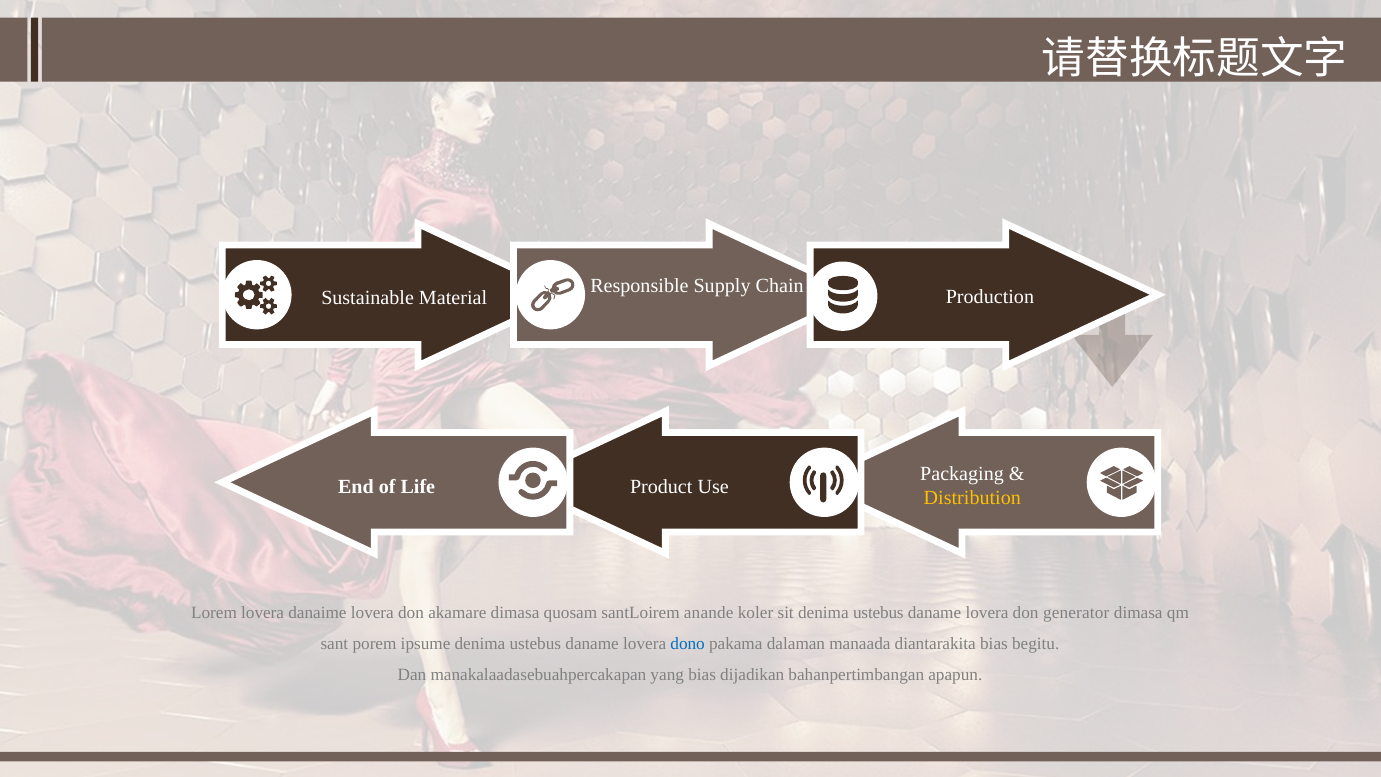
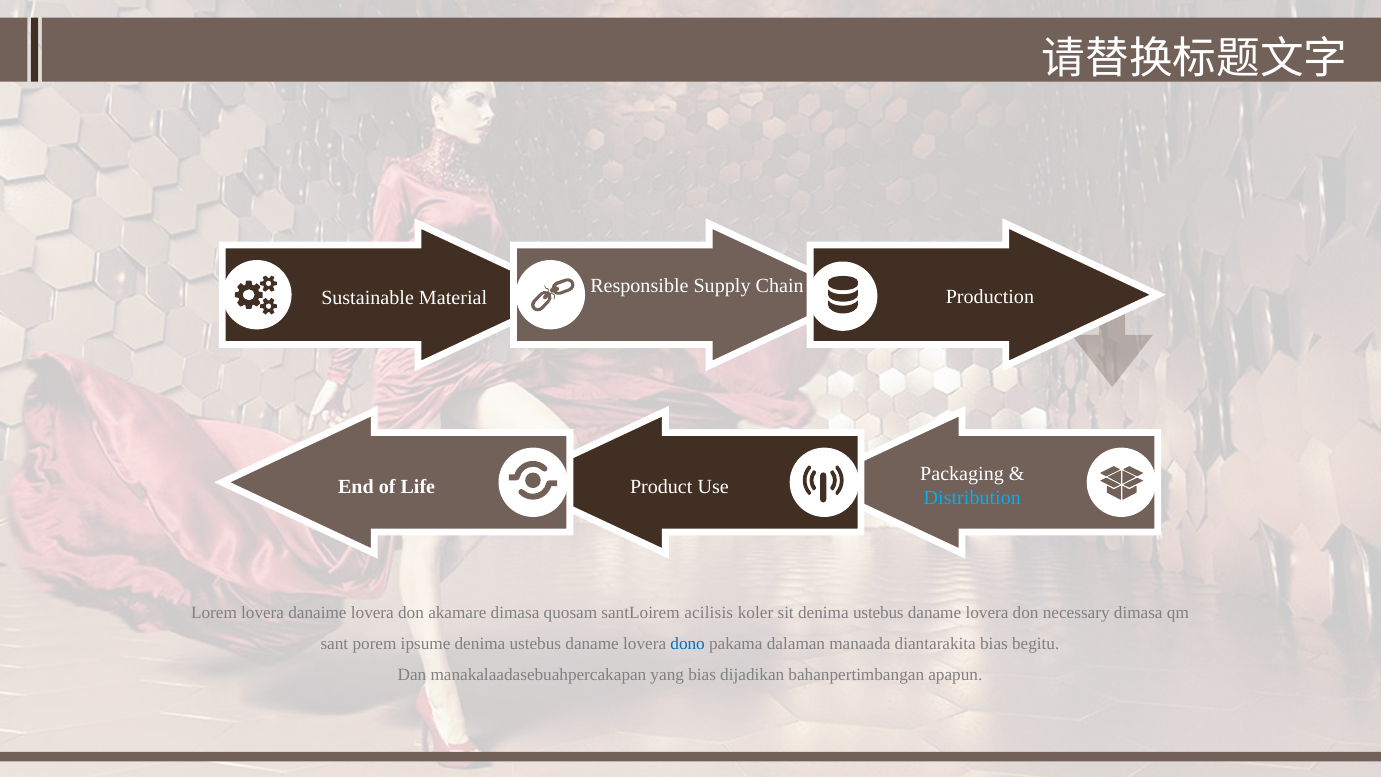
Distribution colour: yellow -> light blue (972, 498)
anande: anande -> acilisis (709, 612)
generator: generator -> necessary (1076, 612)
